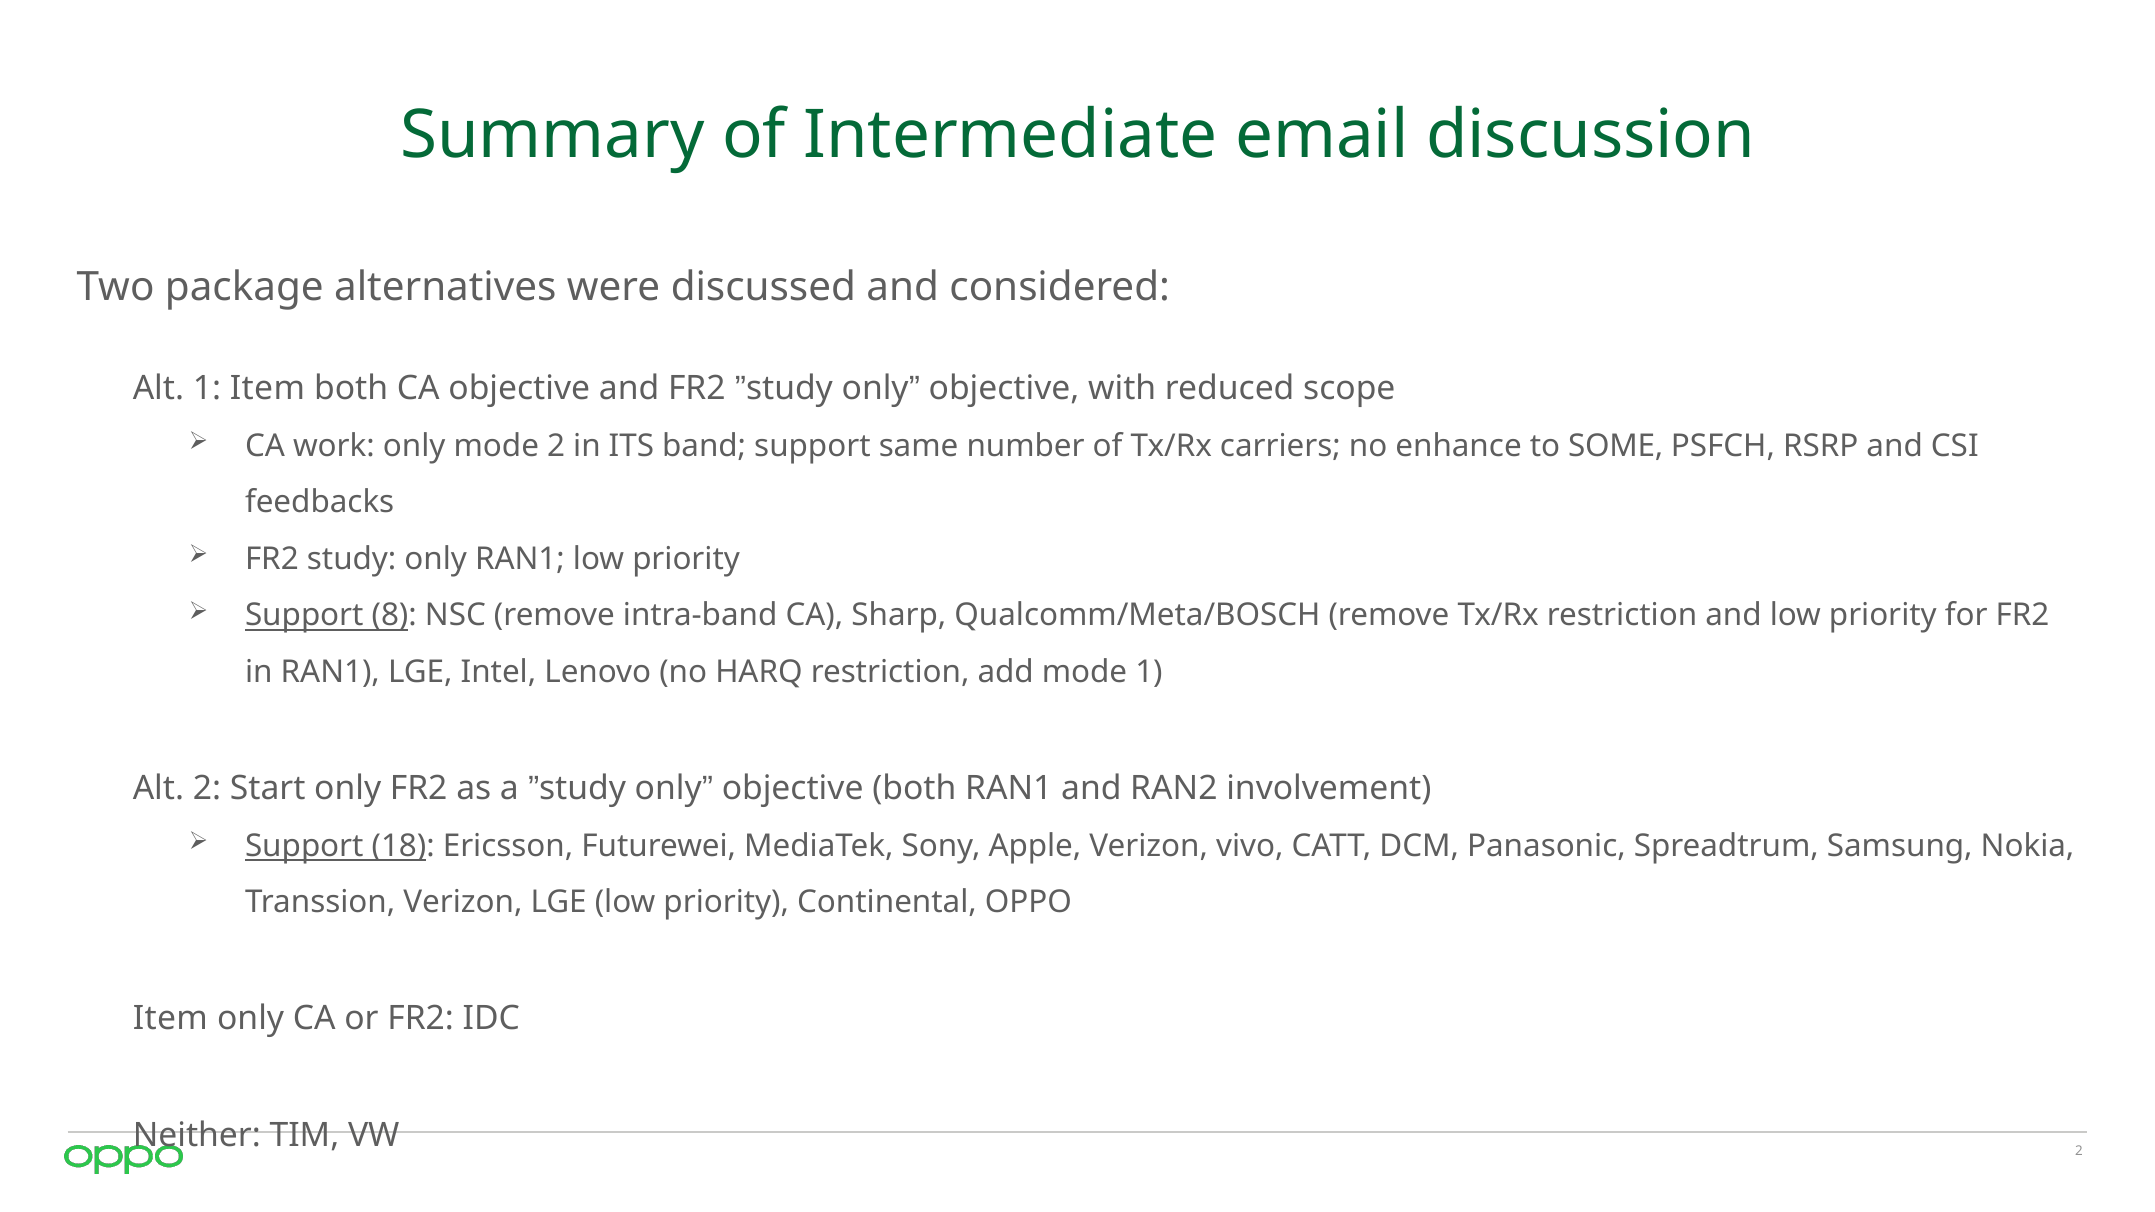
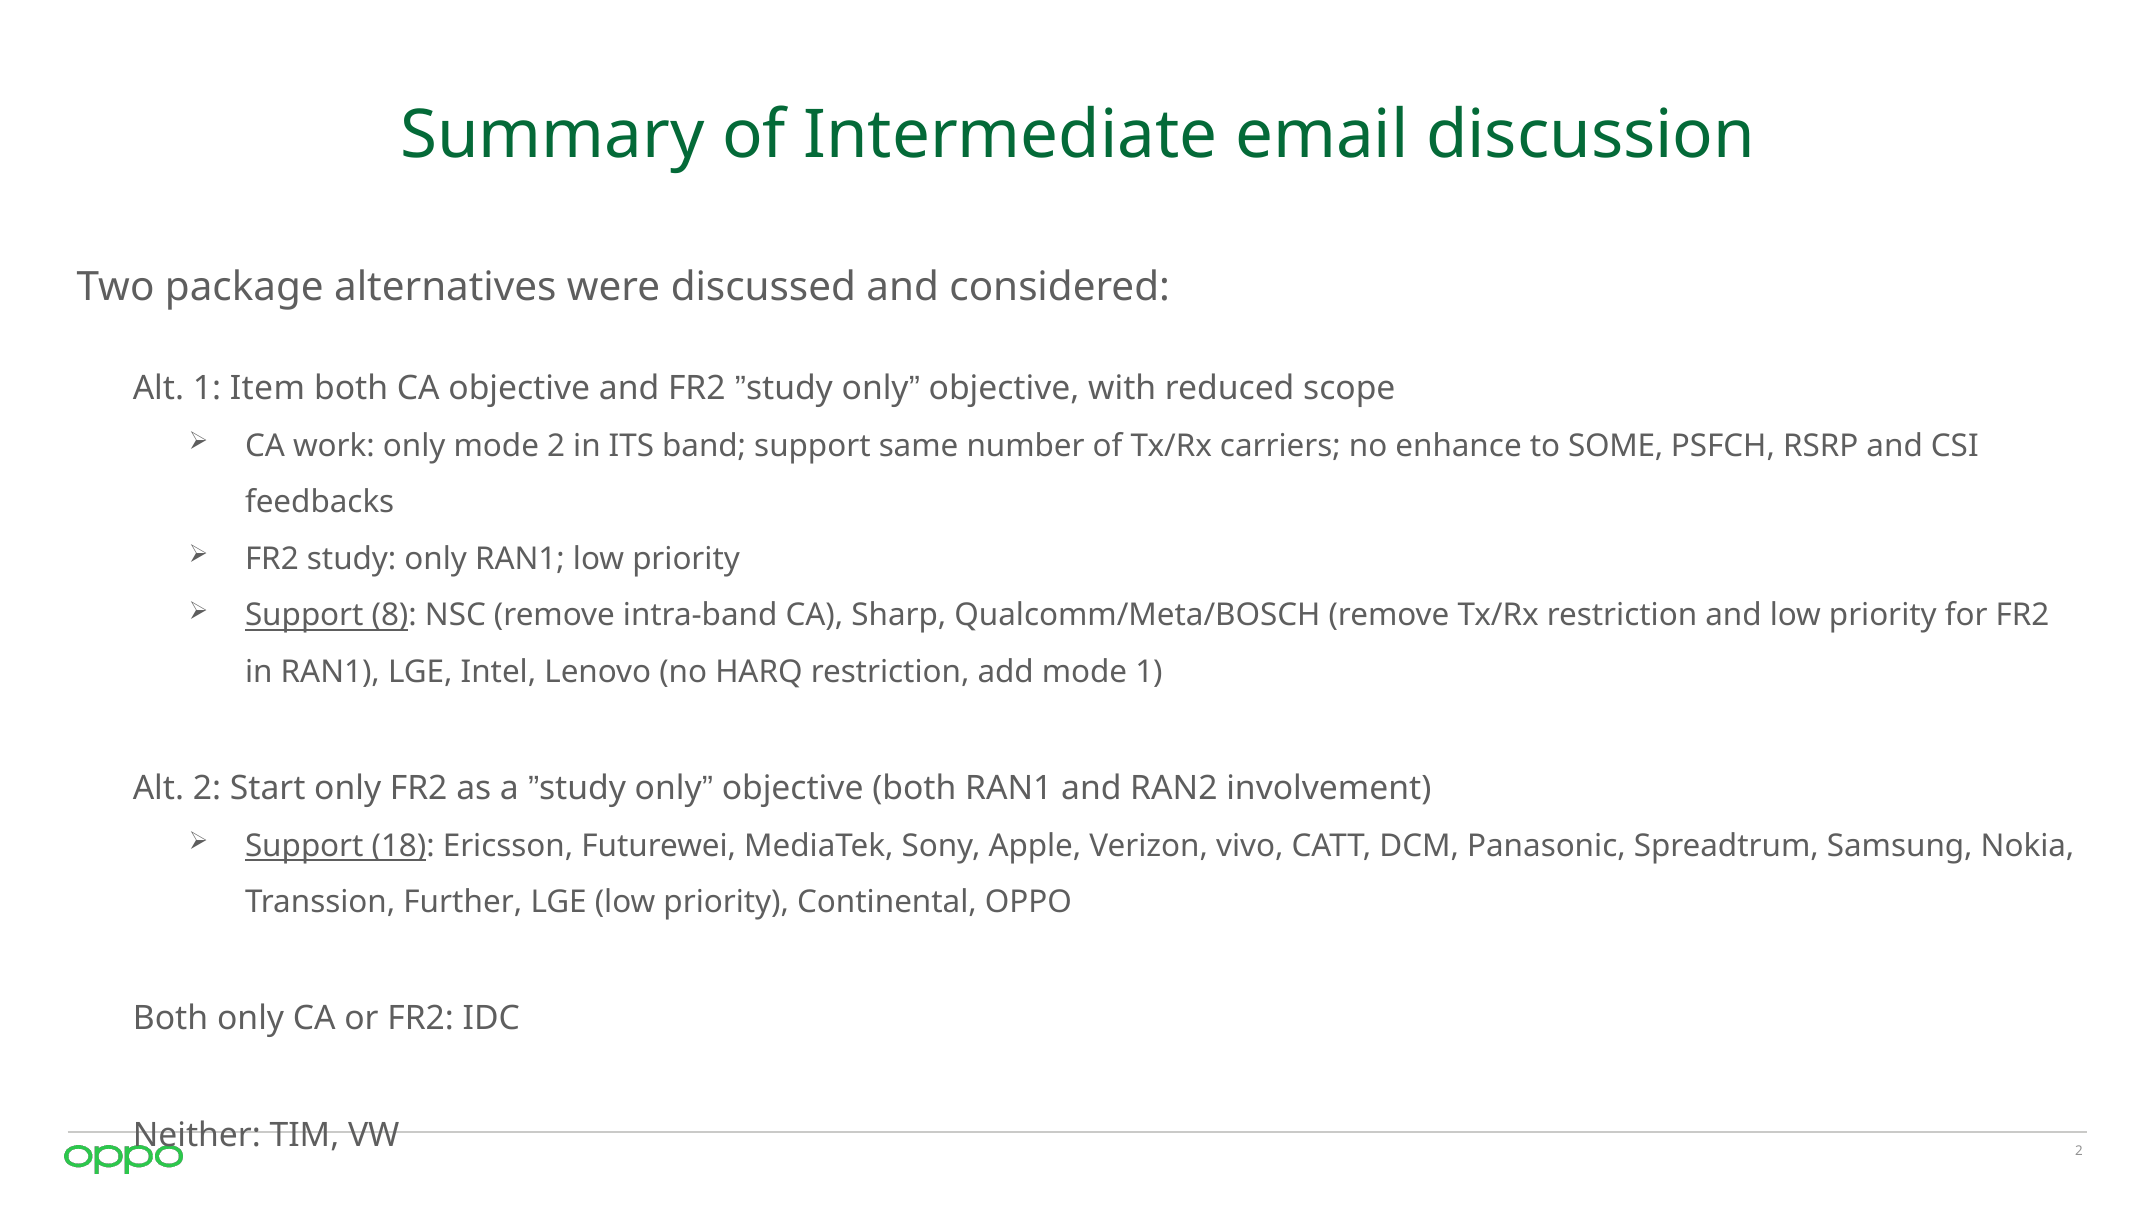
Transsion Verizon: Verizon -> Further (463, 903)
Item: Item -> Both (171, 1019)
